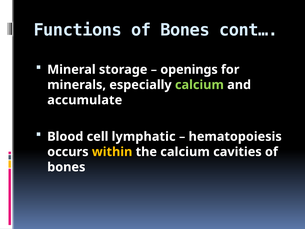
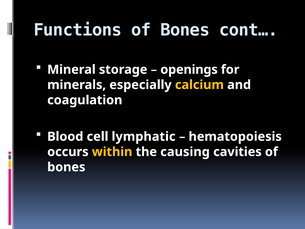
calcium colour: light green -> yellow (199, 85)
accumulate: accumulate -> coagulation (85, 100)
the calcium: calcium -> causing (185, 152)
